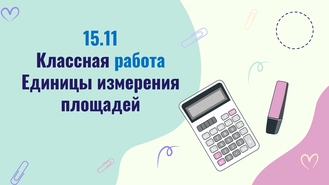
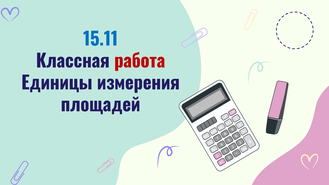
работа colour: blue -> red (140, 61)
